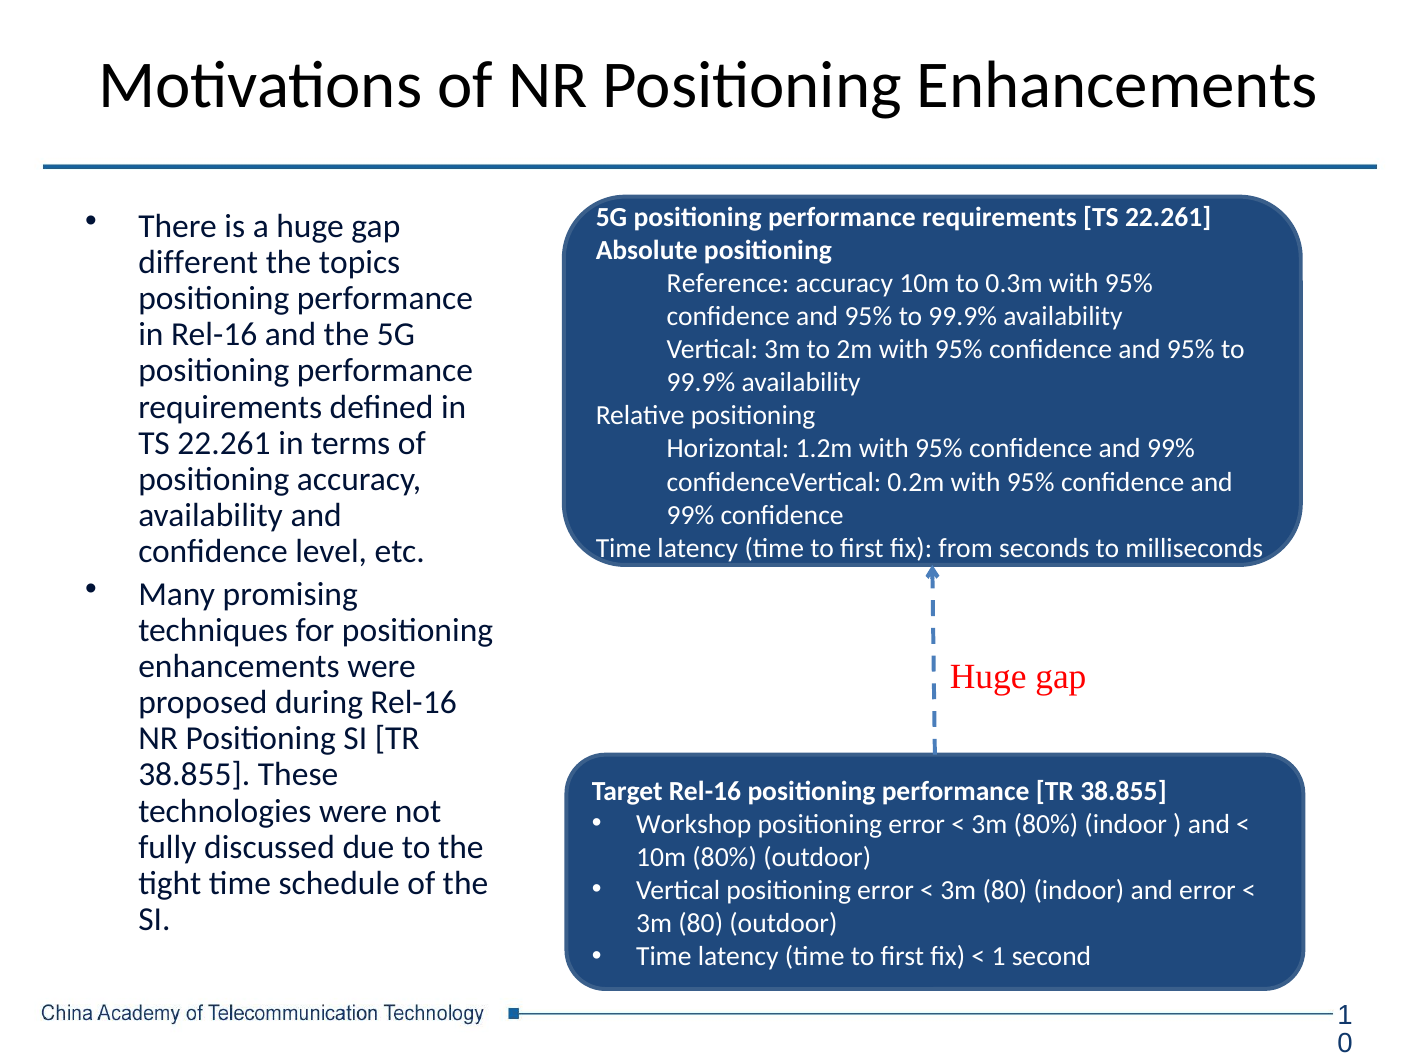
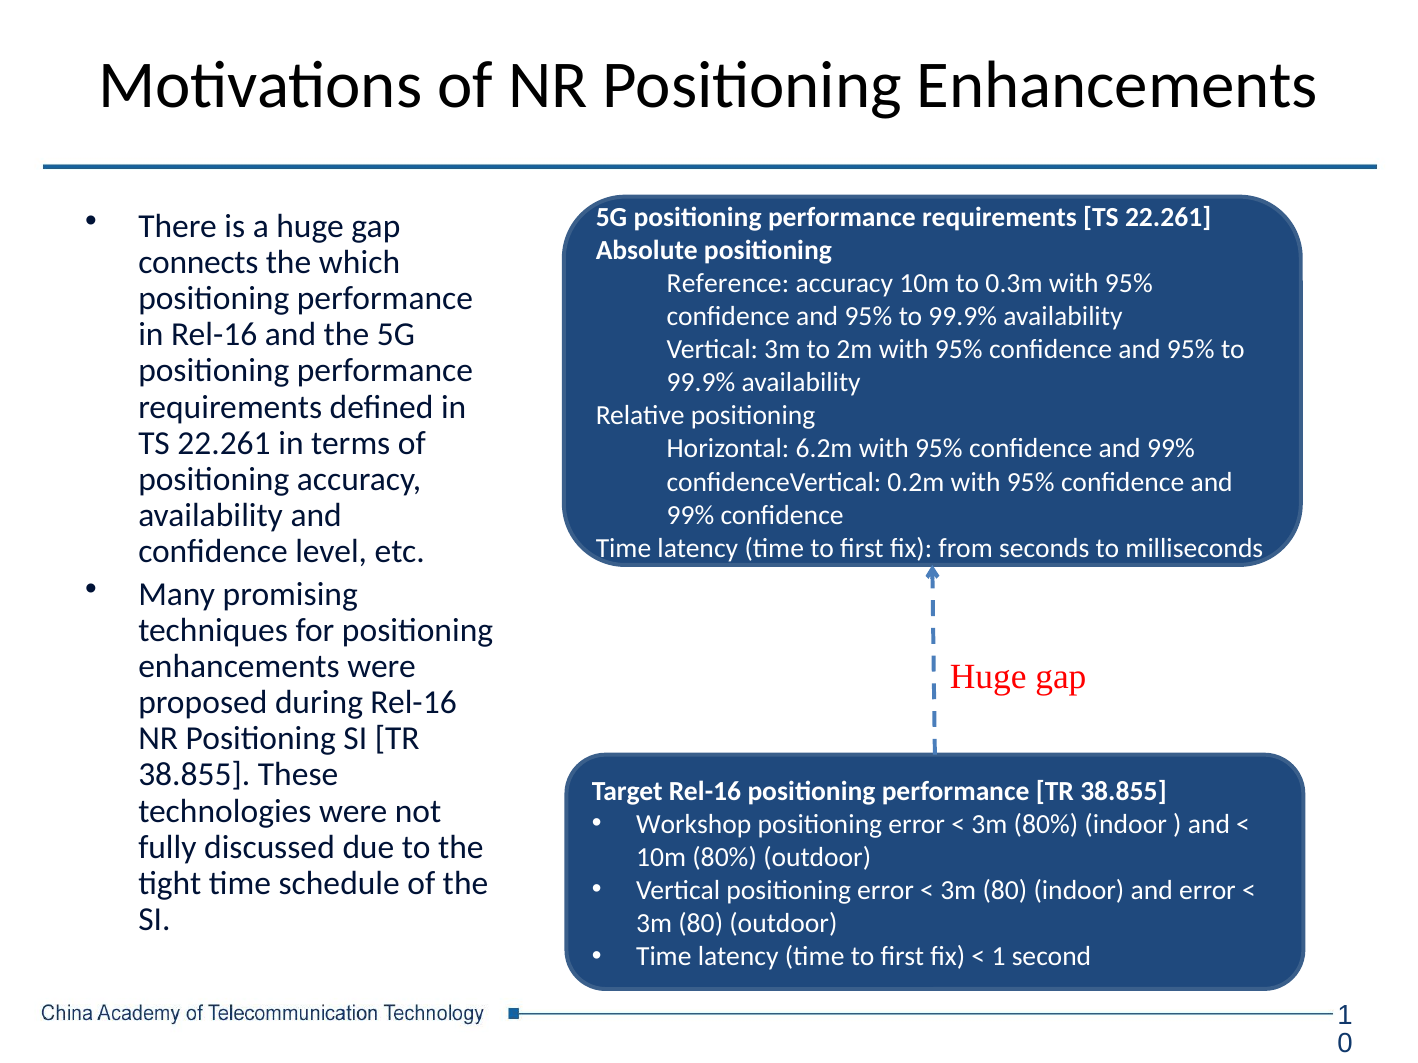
different: different -> connects (198, 262)
topics: topics -> which (360, 262)
1.2m: 1.2m -> 6.2m (824, 449)
